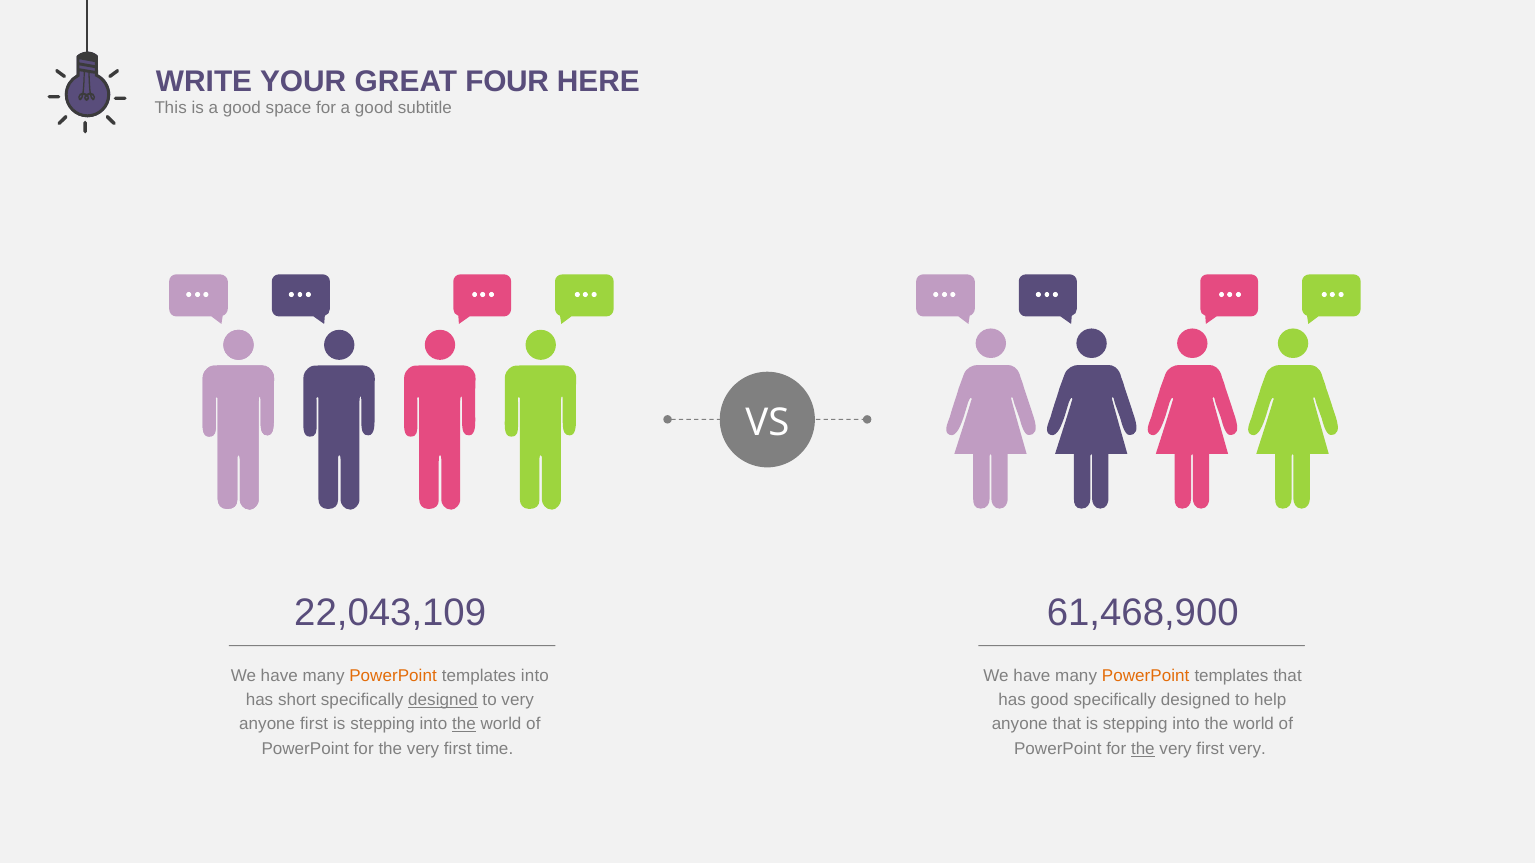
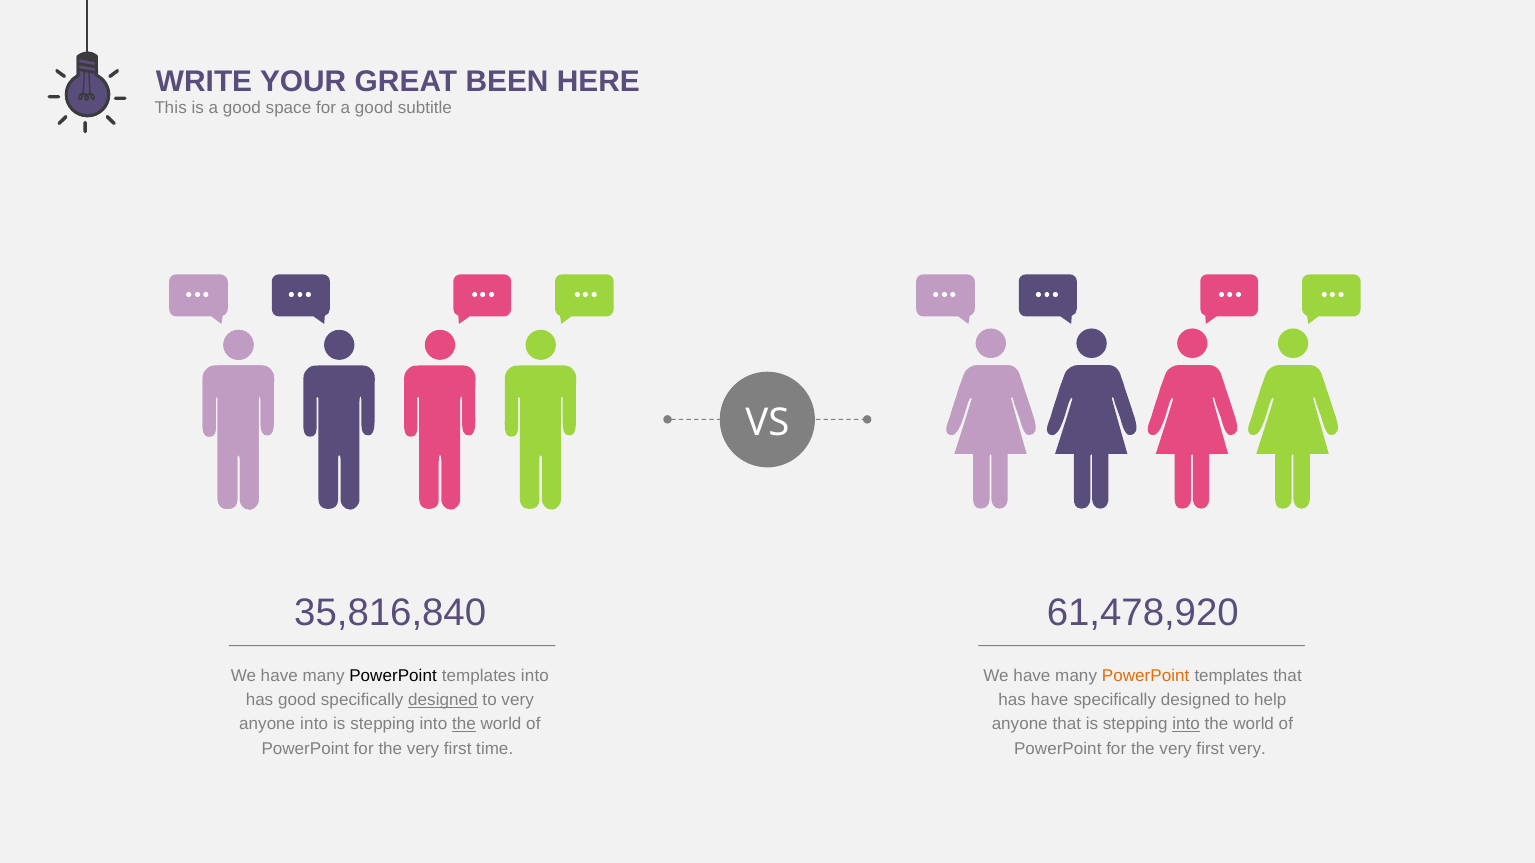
FOUR: FOUR -> BEEN (507, 82)
22,043,109: 22,043,109 -> 35,816,840 (390, 613)
61,468,900: 61,468,900 -> 61,478,920 (1143, 613)
PowerPoint colour: orange -> black (393, 676)
has short: short -> good (297, 700)
has good: good -> have (1050, 700)
anyone first: first -> into (314, 724)
into underline: none -> present (1186, 724)
the underline: present -> none (1143, 749)
